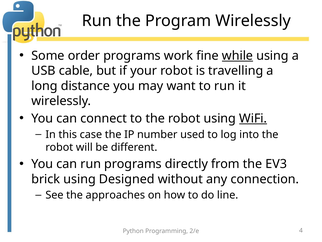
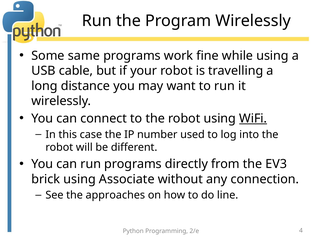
order: order -> same (84, 56)
while underline: present -> none (238, 56)
Designed: Designed -> Associate (127, 179)
